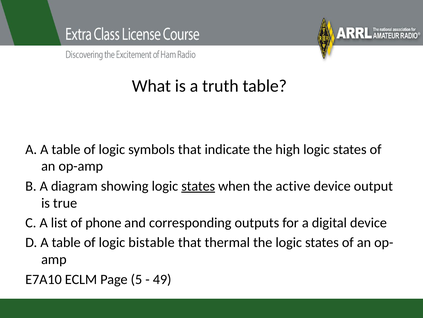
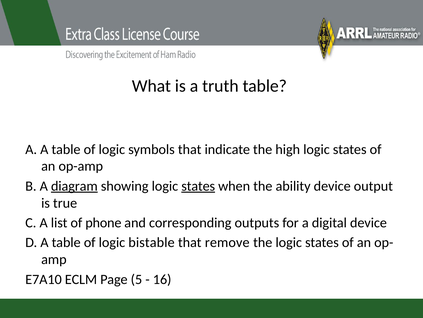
diagram underline: none -> present (74, 186)
active: active -> ability (293, 186)
thermal: thermal -> remove (227, 242)
49: 49 -> 16 (162, 279)
